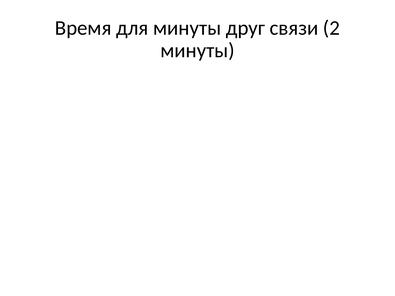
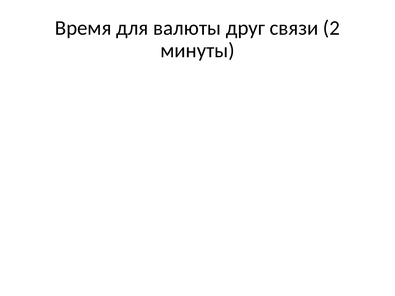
для минуты: минуты -> валюты (187, 28)
